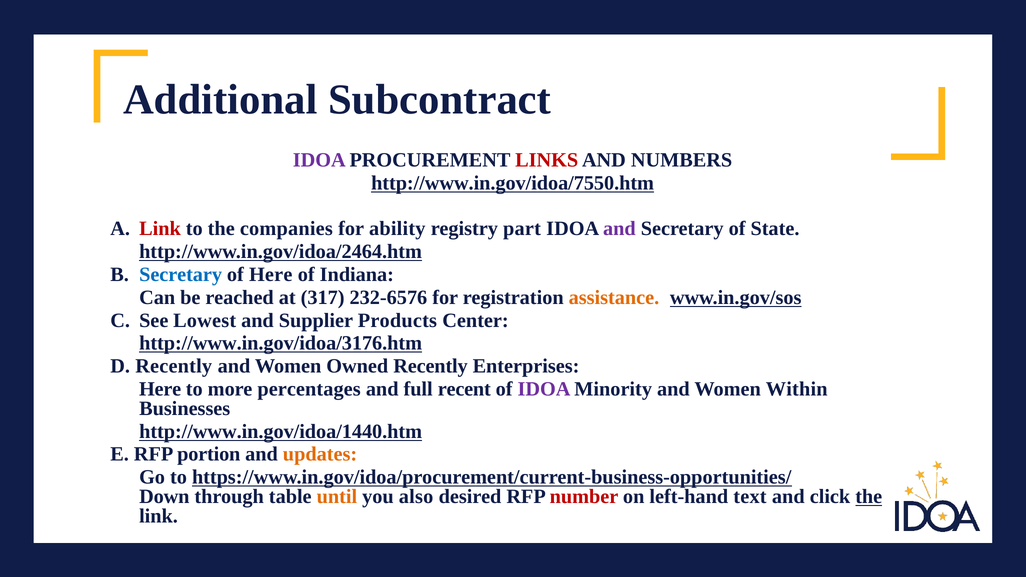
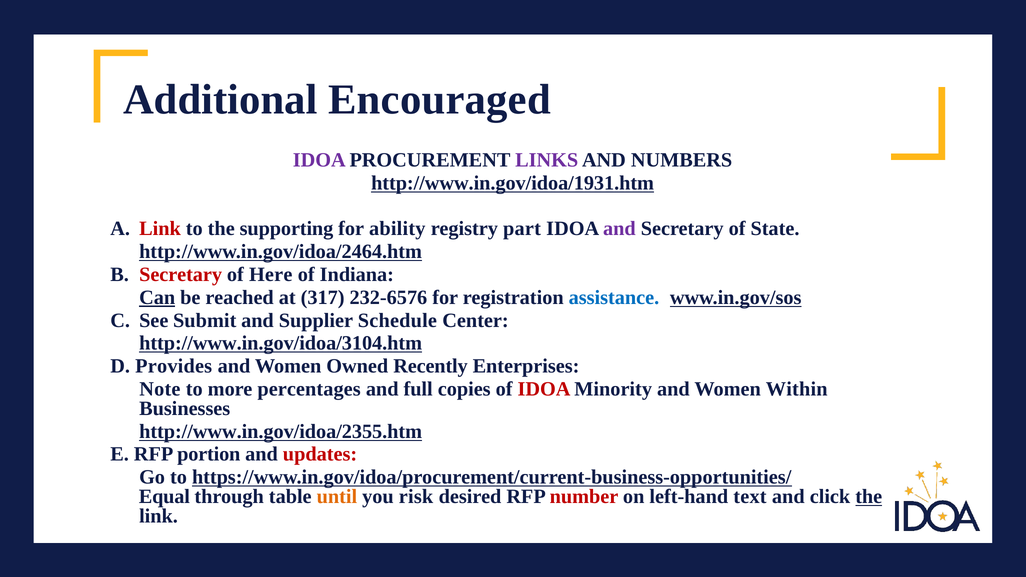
Subcontract: Subcontract -> Encouraged (440, 100)
LINKS colour: red -> purple (547, 160)
http://www.in.gov/idoa/7550.htm: http://www.in.gov/idoa/7550.htm -> http://www.in.gov/idoa/1931.htm (513, 183)
companies: companies -> supporting (287, 229)
Secretary colour: blue -> red (181, 275)
Can underline: none -> present (157, 297)
assistance colour: orange -> blue (614, 297)
Lowest: Lowest -> Submit (205, 320)
Products: Products -> Schedule (397, 320)
http://www.in.gov/idoa/3176.htm: http://www.in.gov/idoa/3176.htm -> http://www.in.gov/idoa/3104.htm (281, 343)
D Recently: Recently -> Provides (174, 366)
Here: Here -> Note (160, 389)
recent: recent -> copies (464, 389)
IDOA colour: purple -> red (544, 389)
http://www.in.gov/idoa/1440.htm: http://www.in.gov/idoa/1440.htm -> http://www.in.gov/idoa/2355.htm (281, 431)
updates colour: orange -> red (320, 454)
Down: Down -> Equal (164, 497)
also: also -> risk (416, 497)
